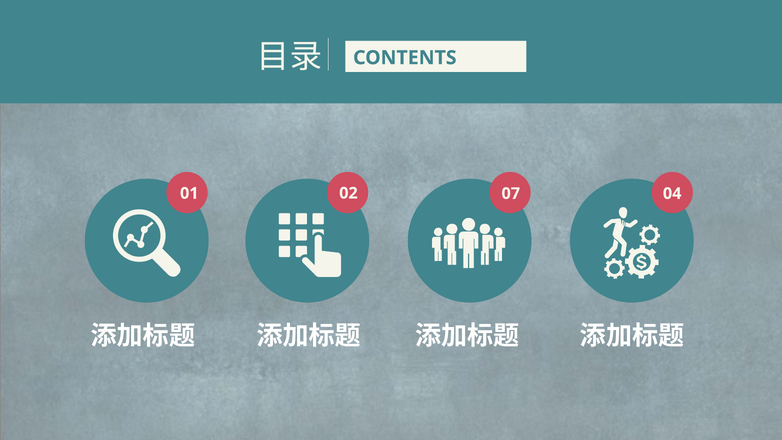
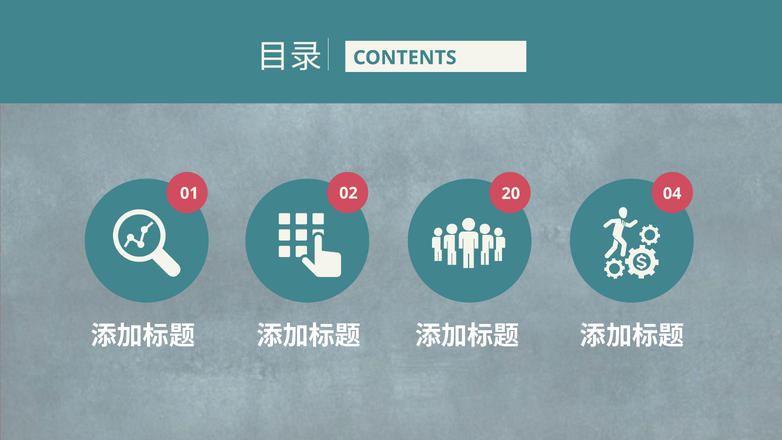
07: 07 -> 20 (511, 194)
